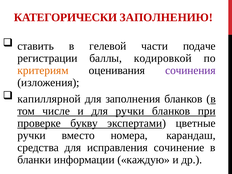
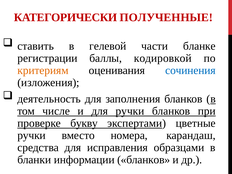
ЗАПОЛНЕНИЮ: ЗАПОЛНЕНИЮ -> ПОЛУЧЕННЫЕ (166, 17)
подаче: подаче -> бланке (199, 46)
сочинения colour: purple -> blue (190, 70)
капиллярной: капиллярной -> деятельность (49, 99)
сочинение: сочинение -> образцами (179, 148)
информации каждую: каждую -> бланков (144, 160)
